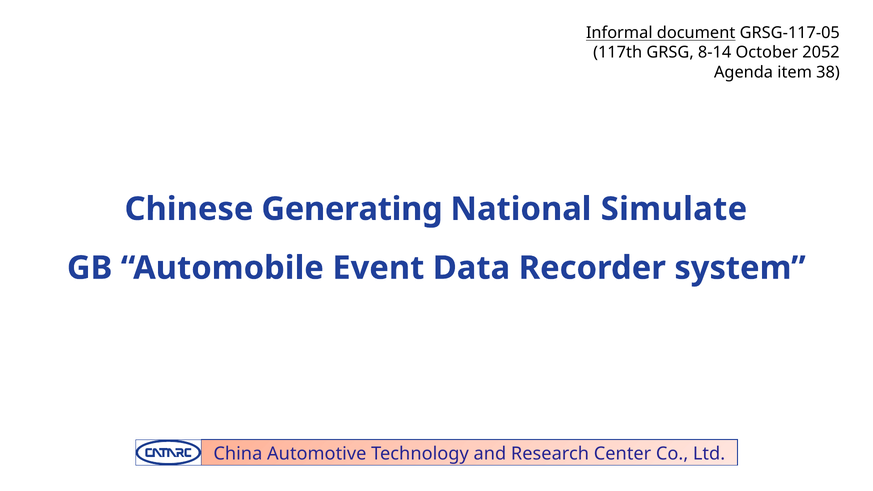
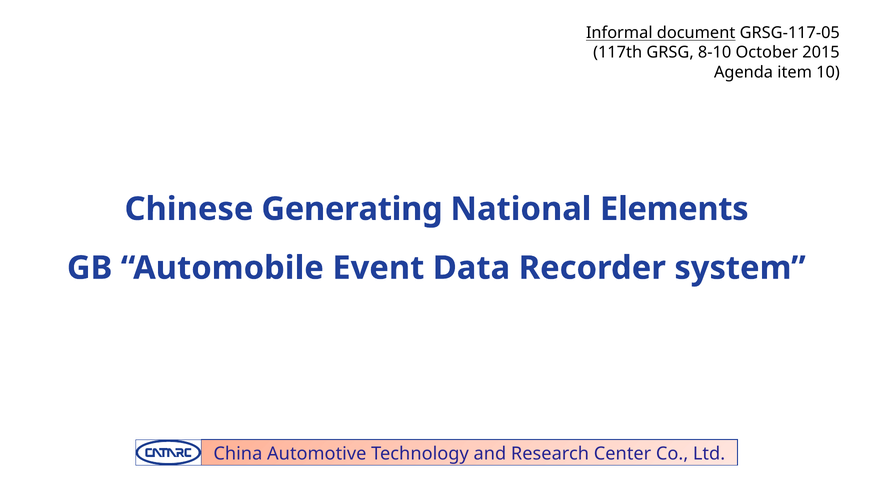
8-14: 8-14 -> 8-10 (715, 53)
2052: 2052 -> 2015 (821, 53)
38: 38 -> 10 (828, 72)
Simulate: Simulate -> Elements (674, 209)
